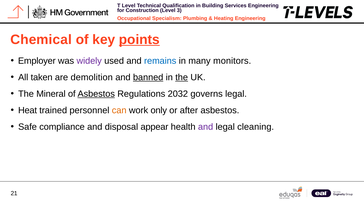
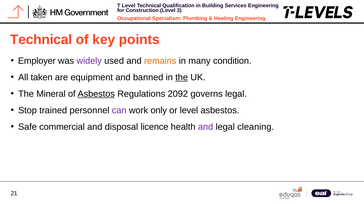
Chemical: Chemical -> Technical (41, 39)
points underline: present -> none (139, 39)
remains colour: blue -> orange (160, 61)
monitors: monitors -> condition (232, 61)
demolition: demolition -> equipment (92, 77)
banned underline: present -> none (148, 77)
2032: 2032 -> 2092 (178, 94)
Heat: Heat -> Stop (28, 110)
can colour: orange -> purple (119, 110)
or after: after -> level (189, 110)
compliance: compliance -> commercial (62, 127)
appear: appear -> licence (154, 127)
